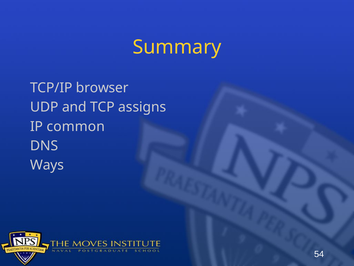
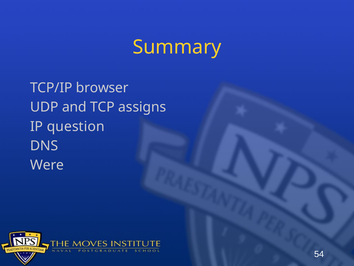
common: common -> question (76, 126)
Ways: Ways -> Were (47, 165)
